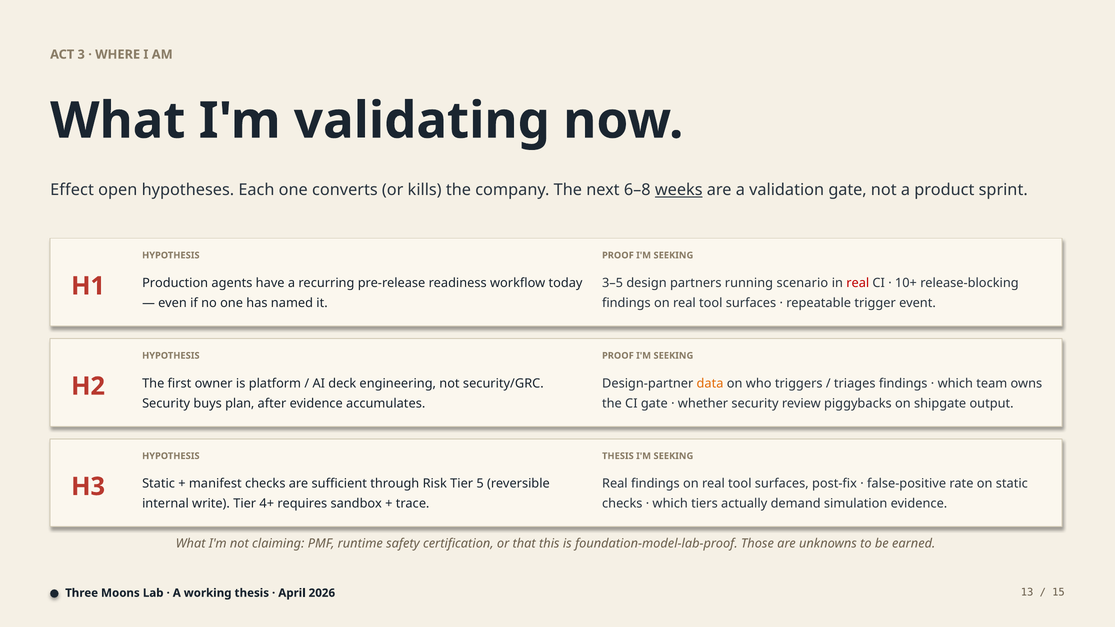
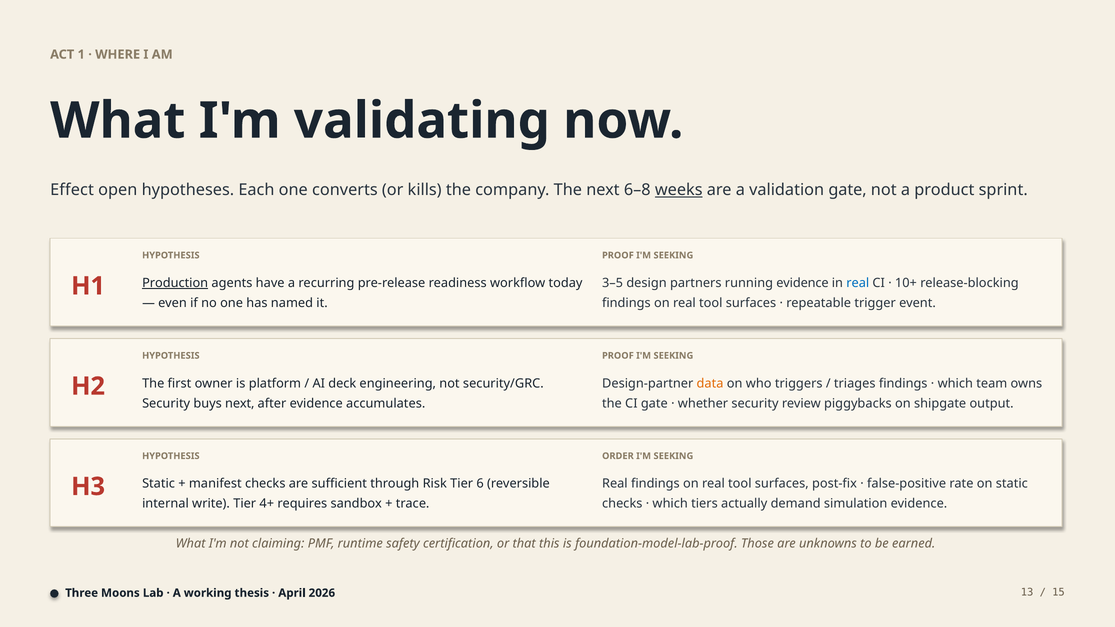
3: 3 -> 1 (81, 55)
Production underline: none -> present (175, 283)
running scenario: scenario -> evidence (802, 283)
real colour: red -> blue (858, 283)
buys plan: plan -> next (240, 403)
THESIS: THESIS -> ORDER (618, 456)
5: 5 -> 6 (480, 484)
